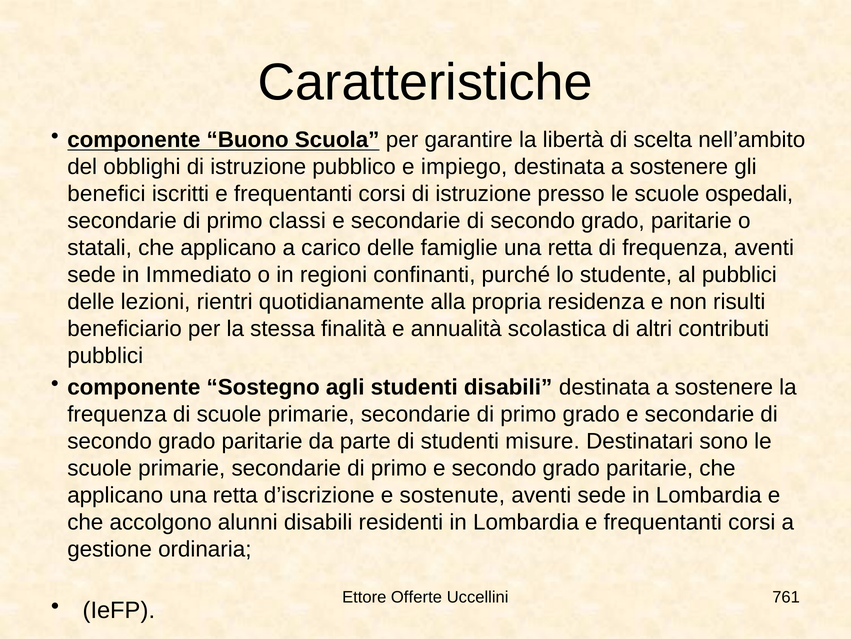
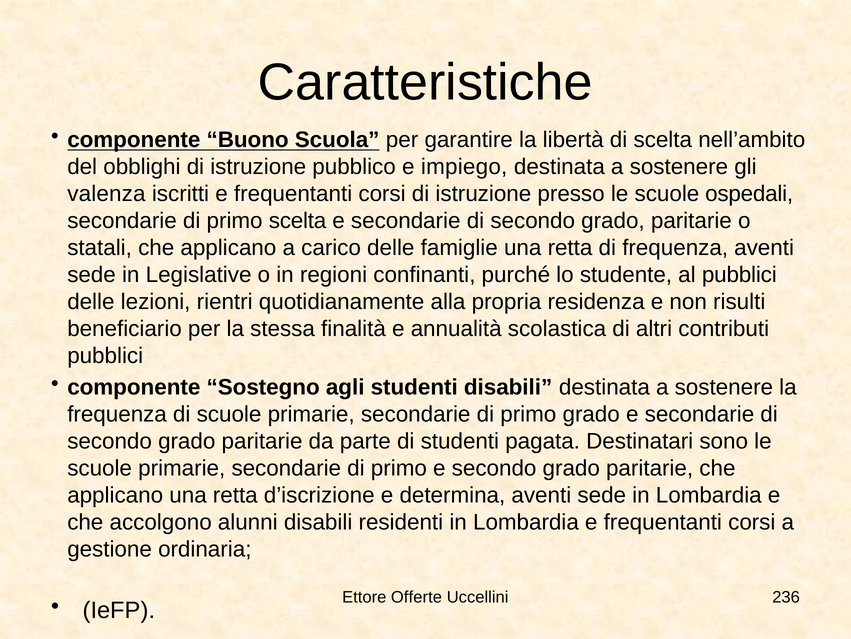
benefici: benefici -> valenza (106, 194)
primo classi: classi -> scelta (298, 221)
Immediato: Immediato -> Legislative (199, 275)
misure: misure -> pagata (543, 441)
sostenute: sostenute -> determina (452, 495)
761: 761 -> 236 (786, 597)
